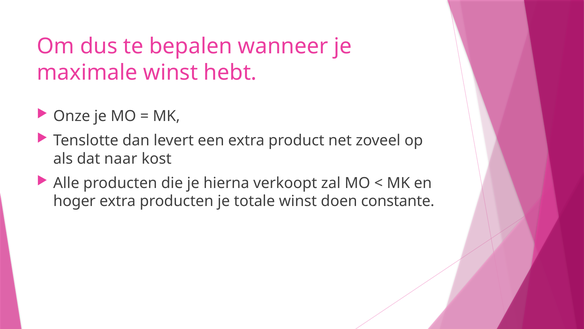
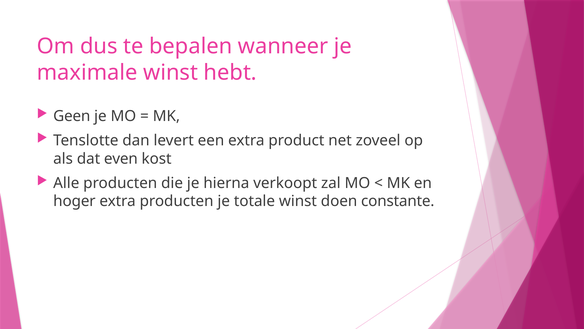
Onze: Onze -> Geen (72, 116)
naar: naar -> even (121, 158)
